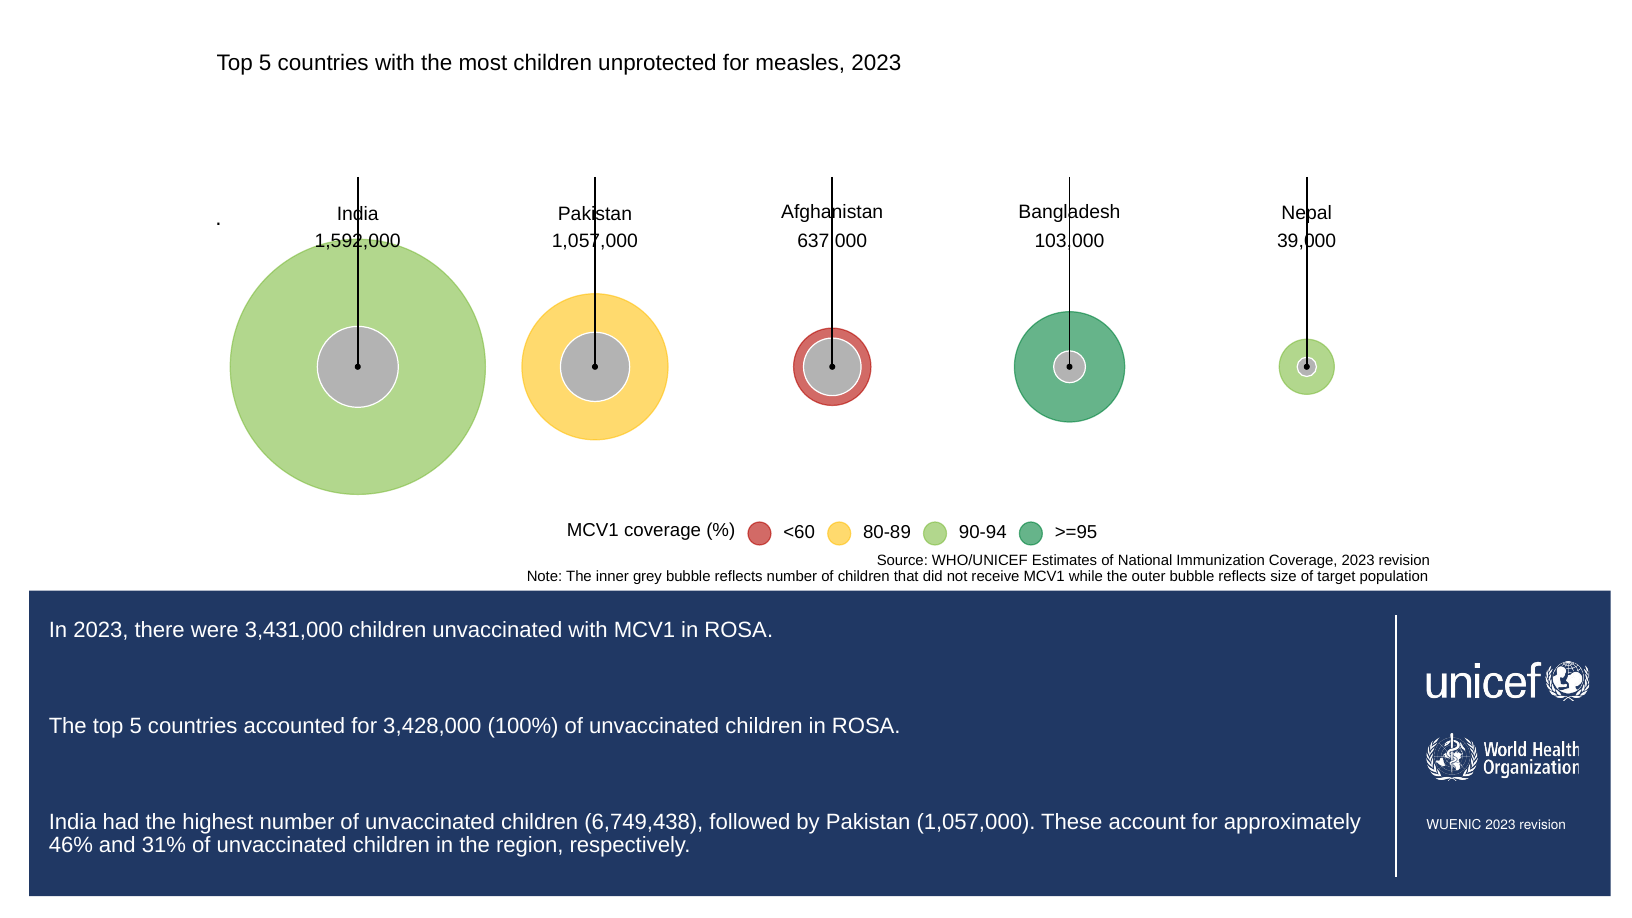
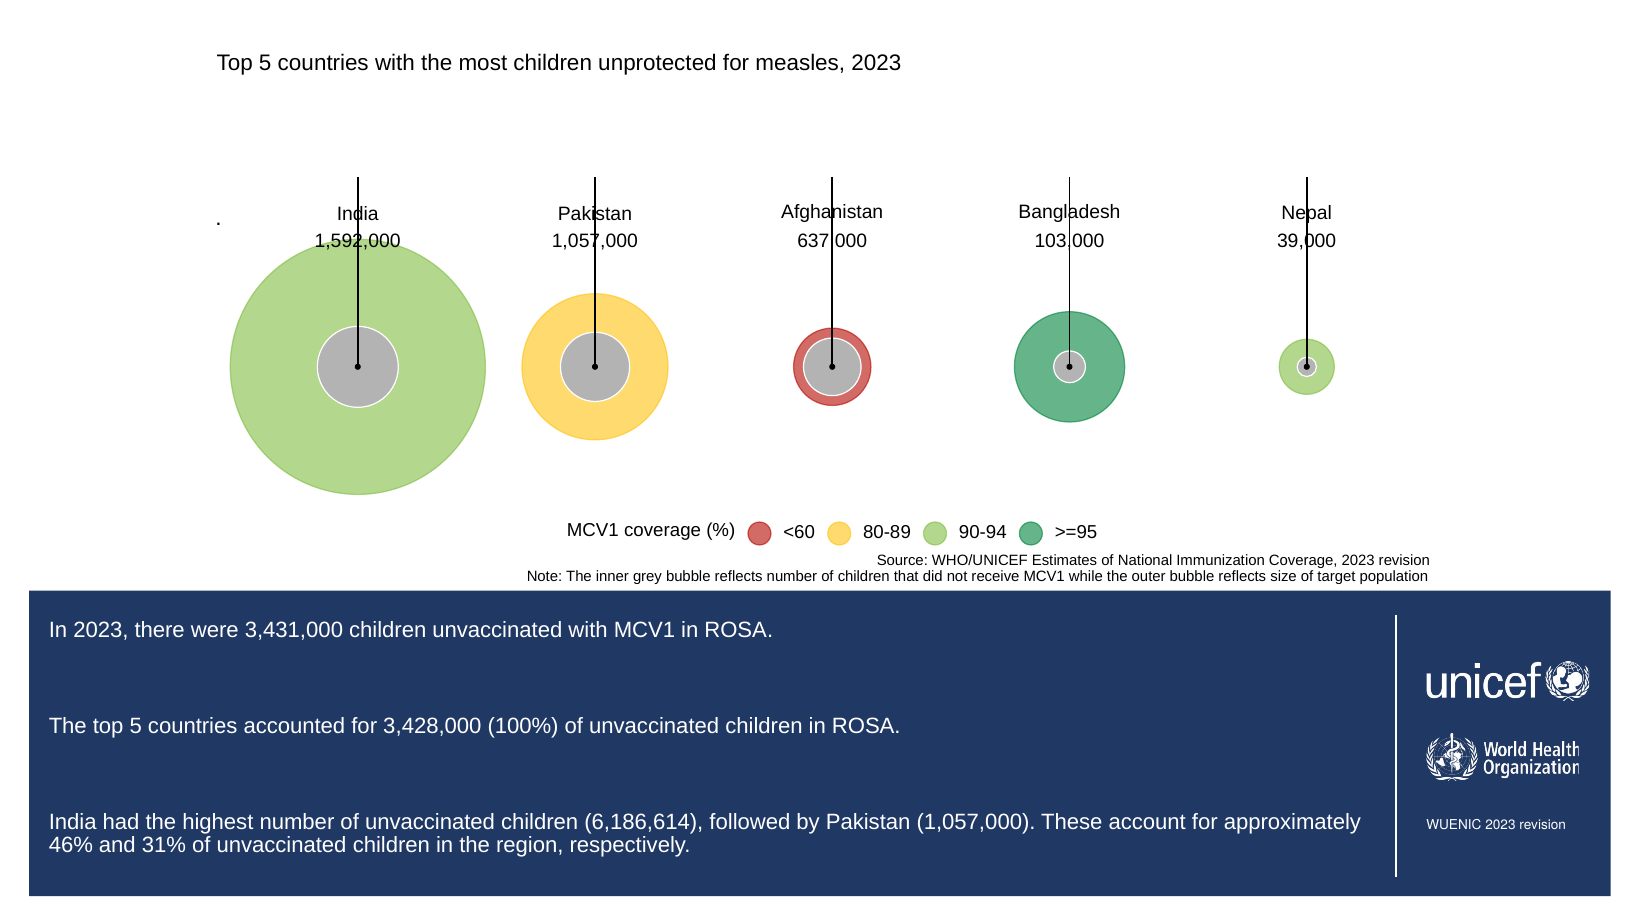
6,749,438: 6,749,438 -> 6,186,614 (644, 822)
